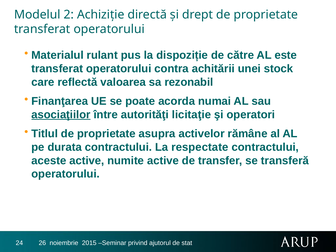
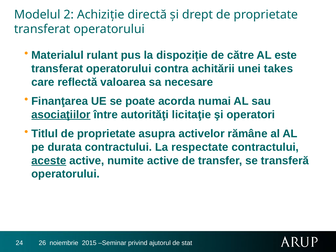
stock: stock -> takes (279, 69)
rezonabil: rezonabil -> necesare (189, 82)
aceste underline: none -> present (49, 161)
